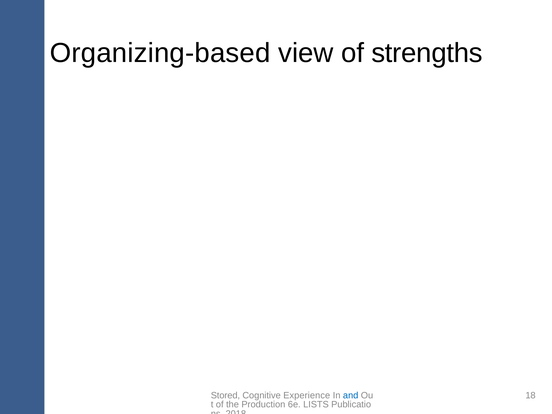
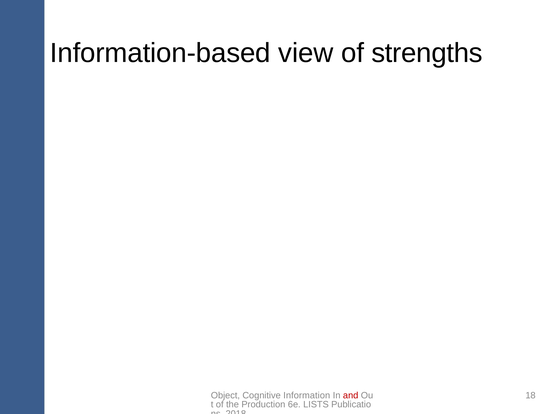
Organizing-based: Organizing-based -> Information-based (160, 53)
Stored: Stored -> Object (225, 395)
Experience: Experience -> Information (307, 395)
and colour: blue -> red (351, 395)
